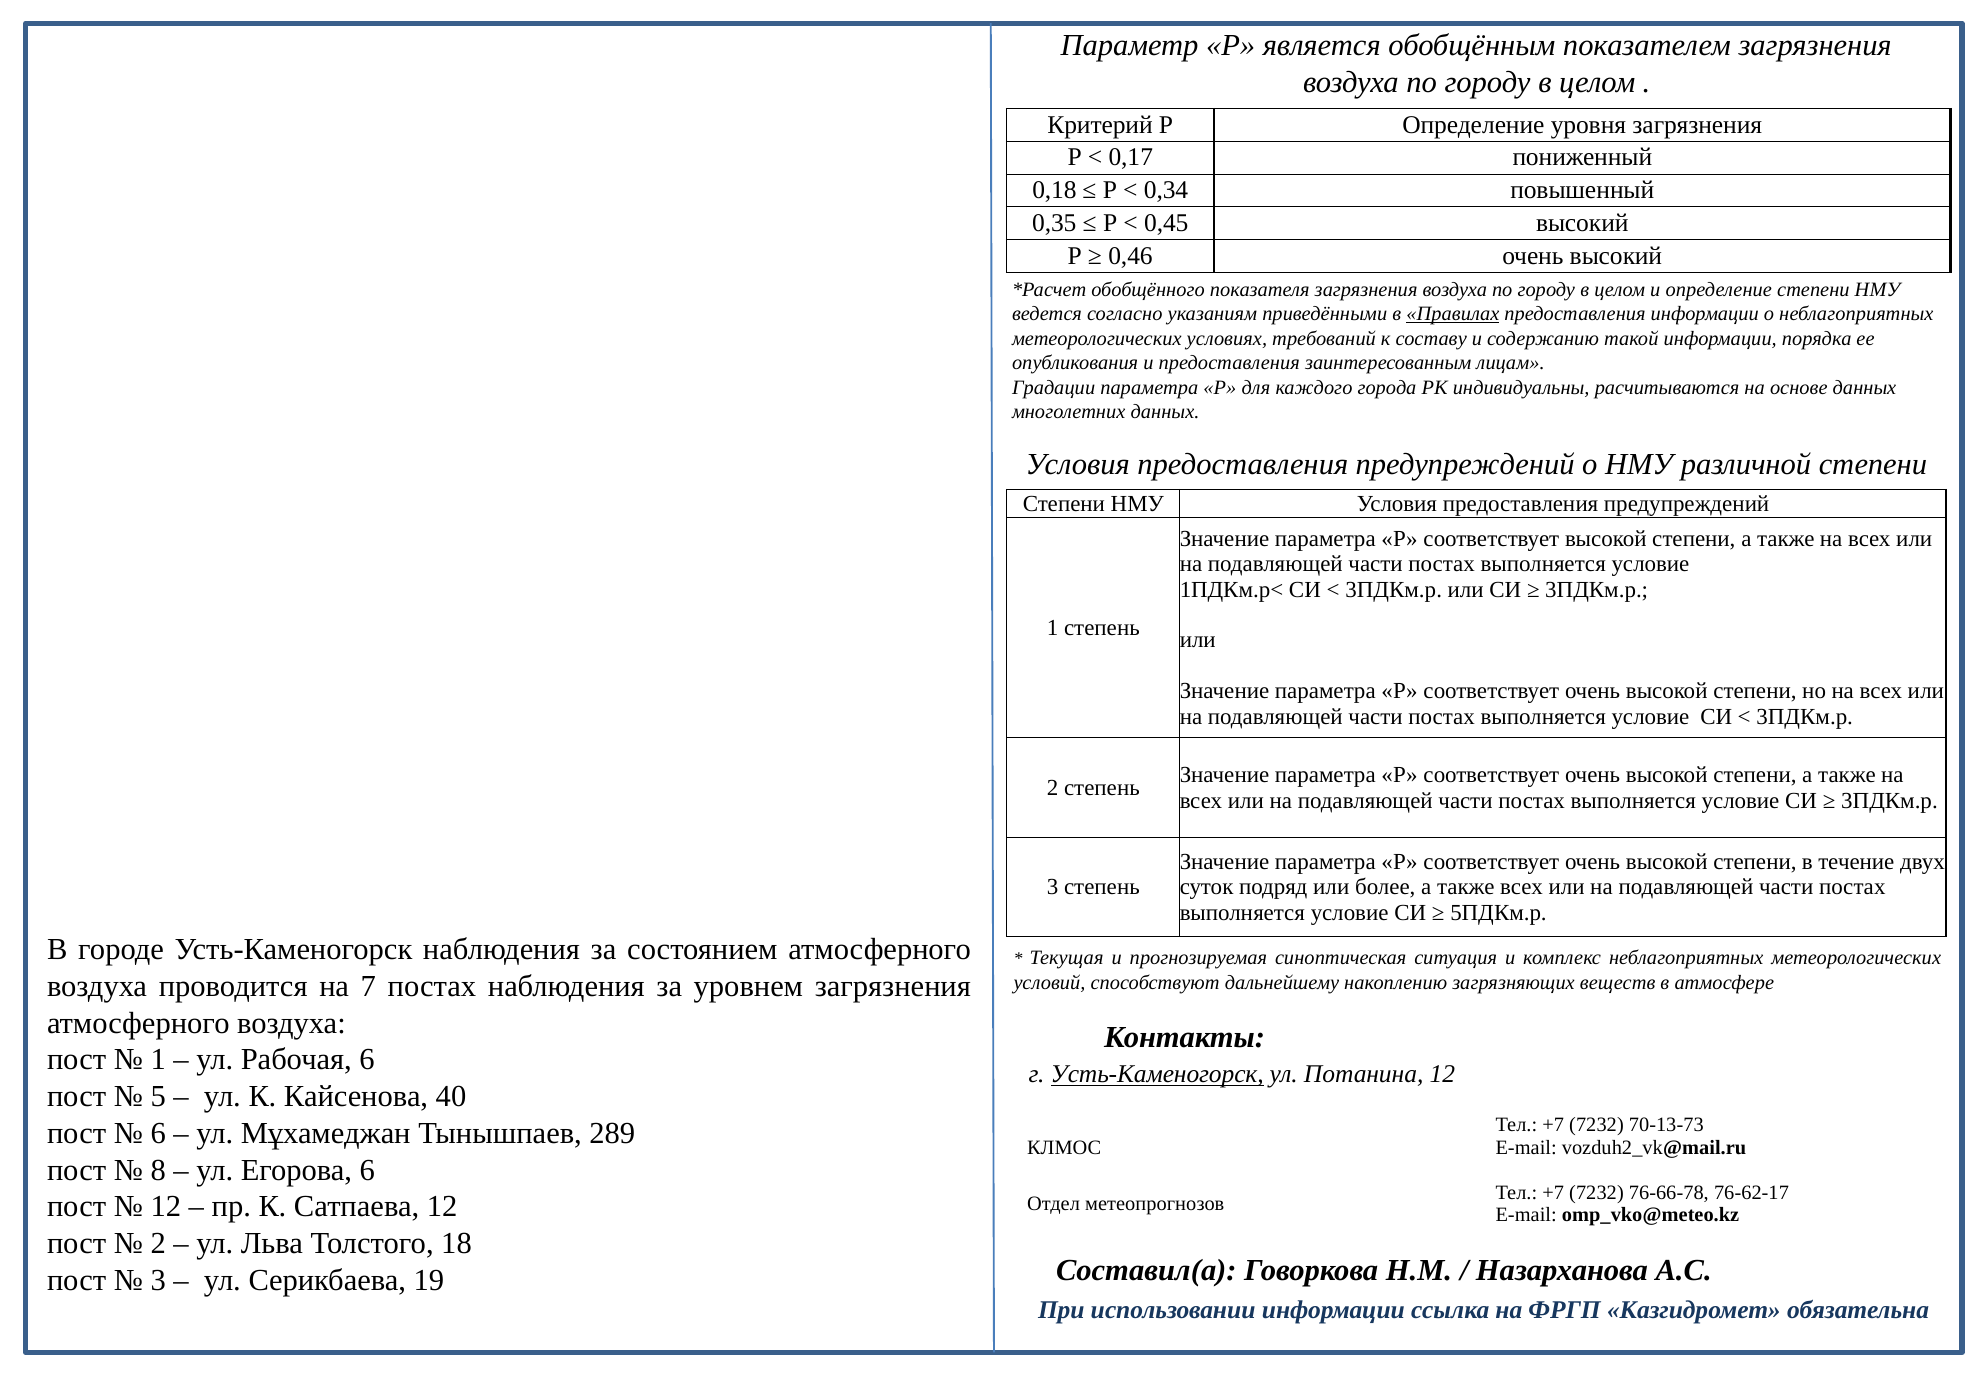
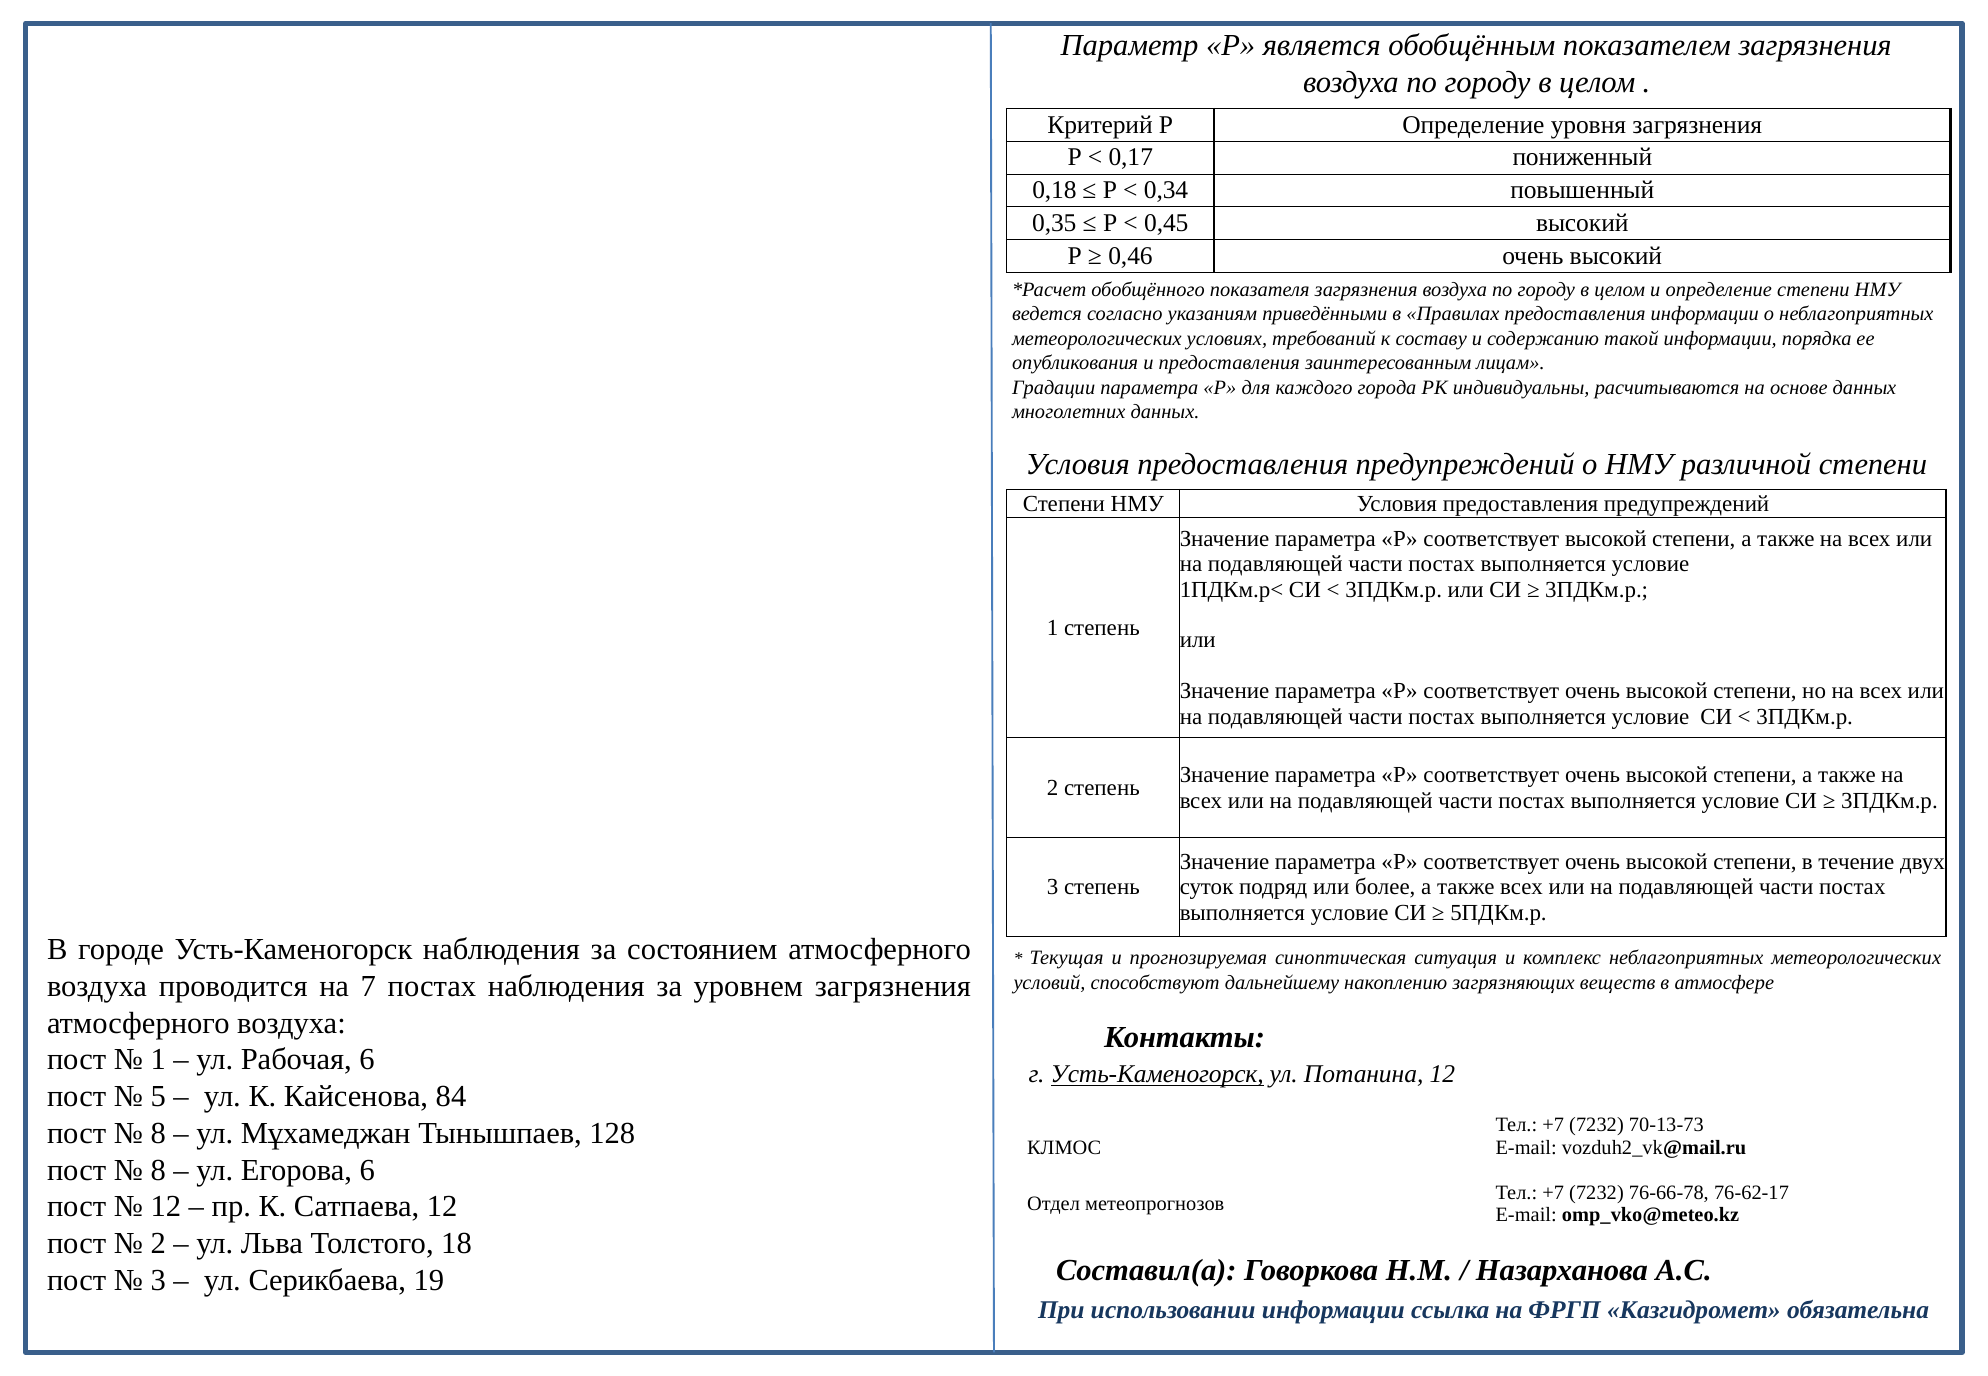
Правилах underline: present -> none (1453, 314)
40: 40 -> 84 (451, 1097)
6: 6 -> 8 (158, 1134)
289: 289 -> 128 (612, 1134)
